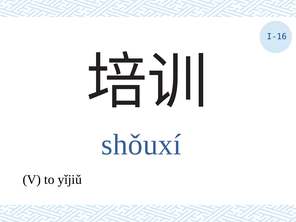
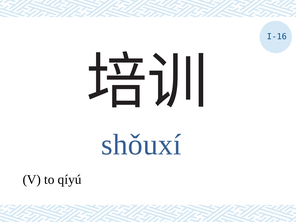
yǐjiǔ: yǐjiǔ -> qíyú (70, 179)
